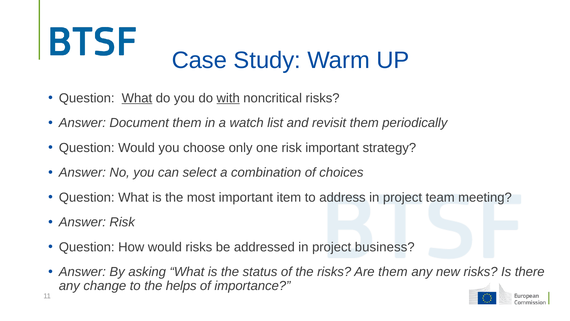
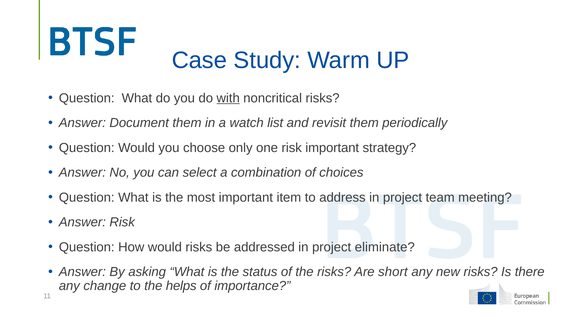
What underline: present -> none (137, 98)
business: business -> eliminate (385, 247)
Are them: them -> short (393, 272)
